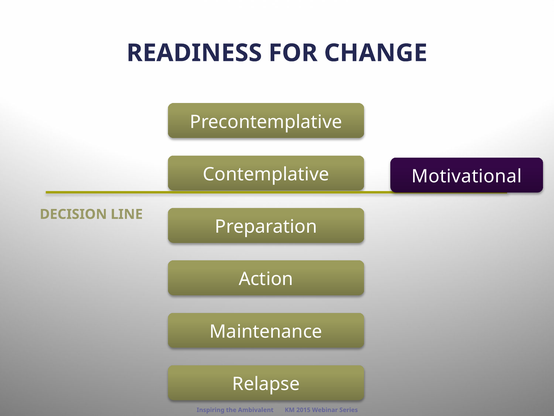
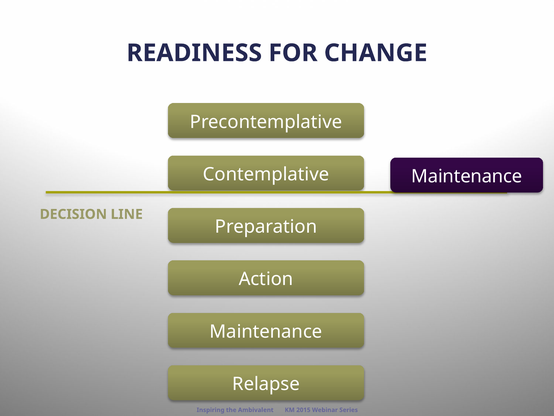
Motivational: Motivational -> Maintenance (467, 176)
